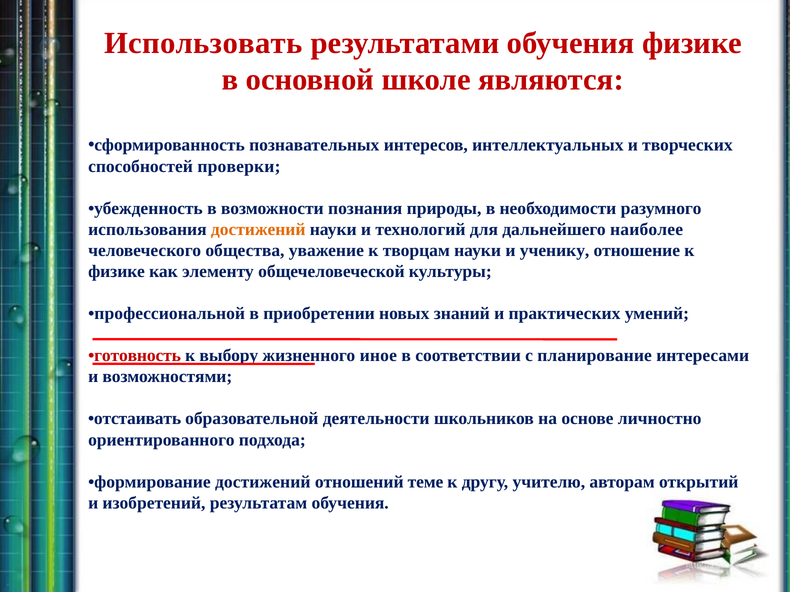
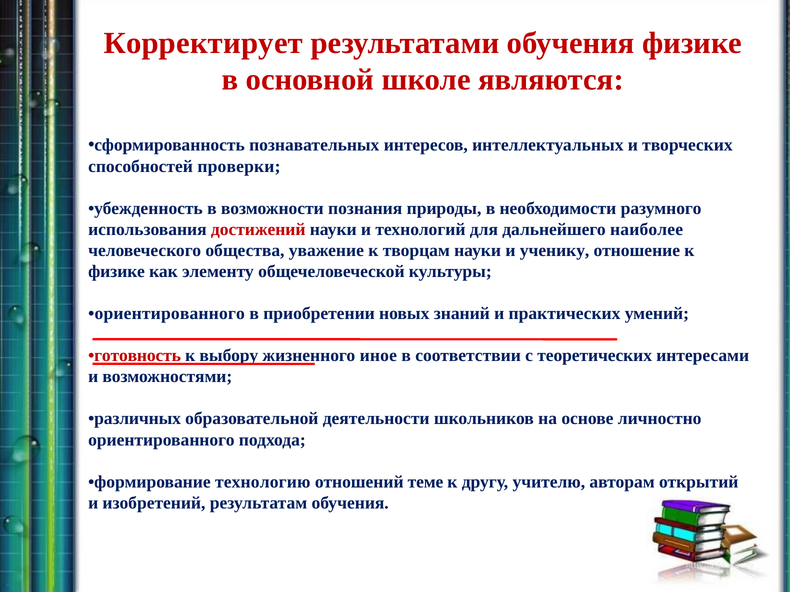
Использовать: Использовать -> Корректирует (203, 43)
достижений colour: orange -> red (258, 230)
профессиональной: профессиональной -> ориентированного (167, 314)
планирование: планирование -> теоретических (595, 356)
отстаивать: отстаивать -> различных (135, 419)
формирование достижений: достижений -> технологию (263, 482)
